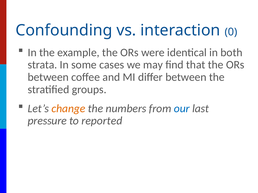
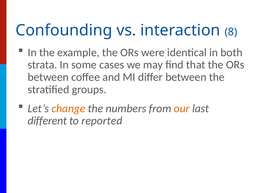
0: 0 -> 8 (231, 32)
our colour: blue -> orange (182, 109)
pressure: pressure -> different (47, 121)
